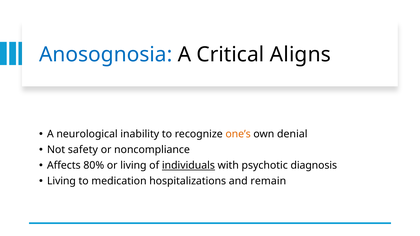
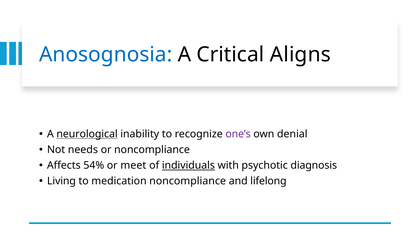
neurological underline: none -> present (87, 134)
one’s colour: orange -> purple (238, 134)
safety: safety -> needs (83, 150)
80%: 80% -> 54% (94, 166)
or living: living -> meet (133, 166)
medication hospitalizations: hospitalizations -> noncompliance (188, 181)
remain: remain -> lifelong (268, 181)
